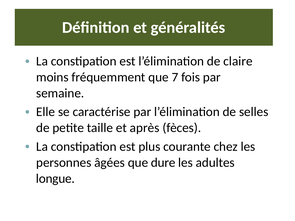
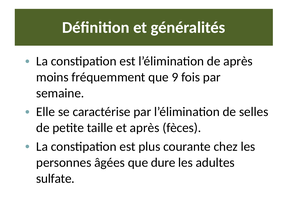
de claire: claire -> après (238, 61)
7: 7 -> 9 (175, 77)
longue: longue -> sulfate (55, 179)
